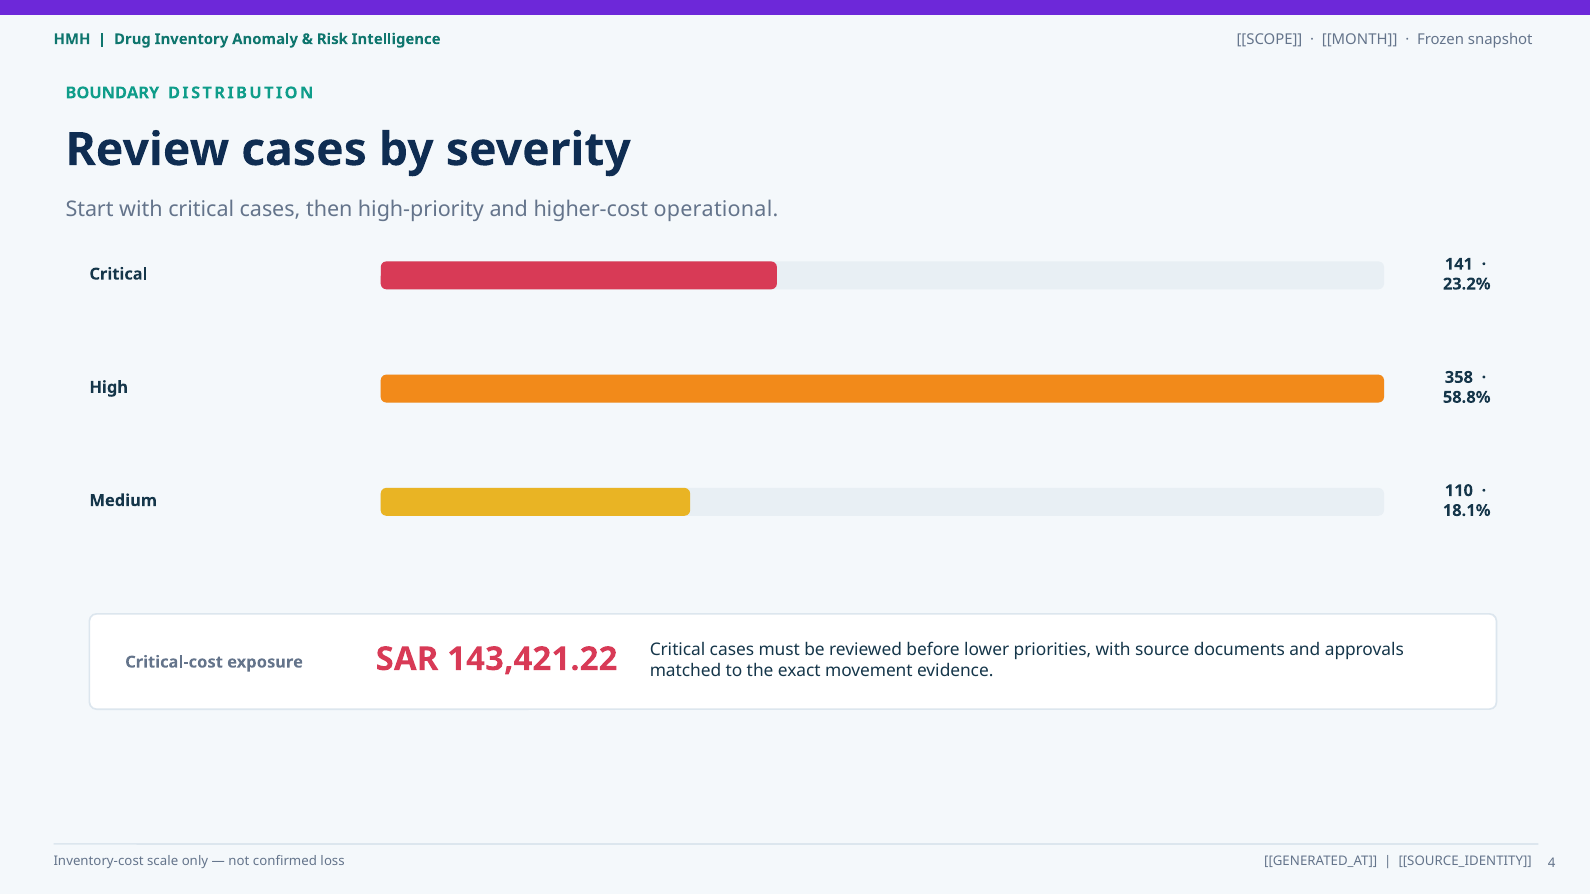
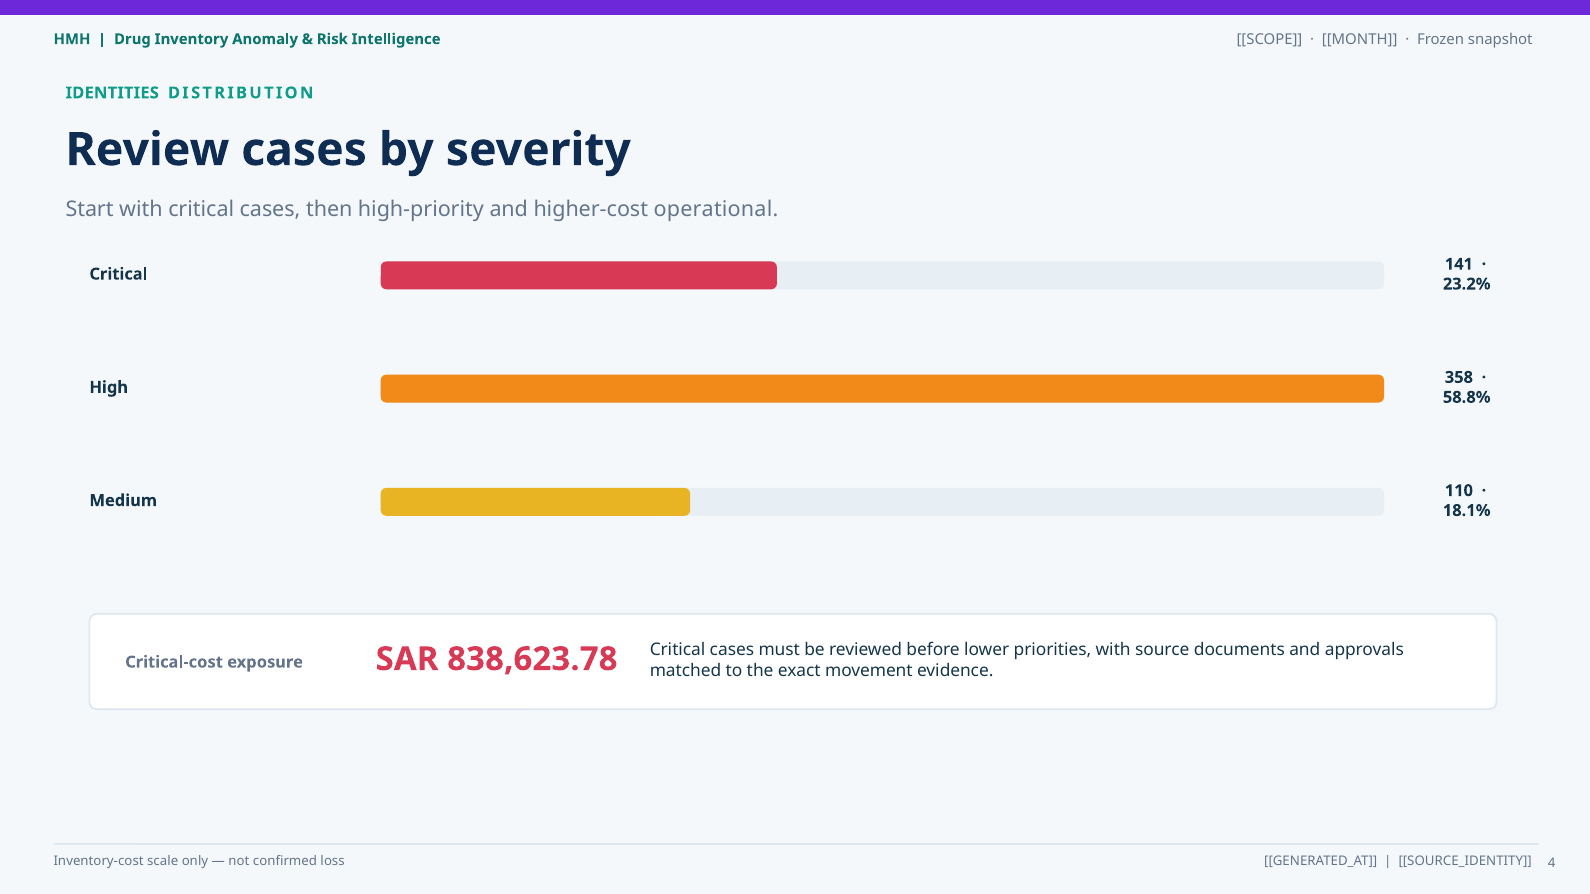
BOUNDARY: BOUNDARY -> IDENTITIES (112, 93)
143,421.22: 143,421.22 -> 838,623.78 (532, 659)
